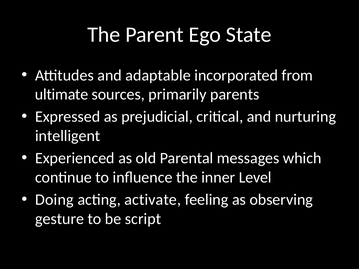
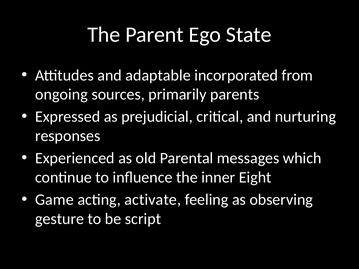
ultimate: ultimate -> ongoing (61, 94)
intelligent: intelligent -> responses (68, 136)
Level: Level -> Eight (255, 177)
Doing: Doing -> Game (54, 200)
